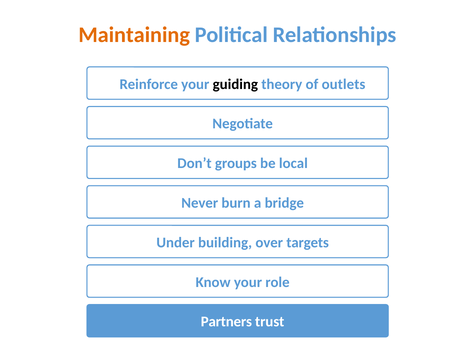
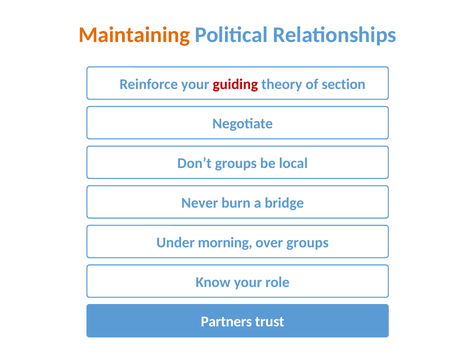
guiding colour: black -> red (235, 84)
outlets: outlets -> section (344, 84)
building: building -> morning (225, 243)
over targets: targets -> groups (308, 243)
